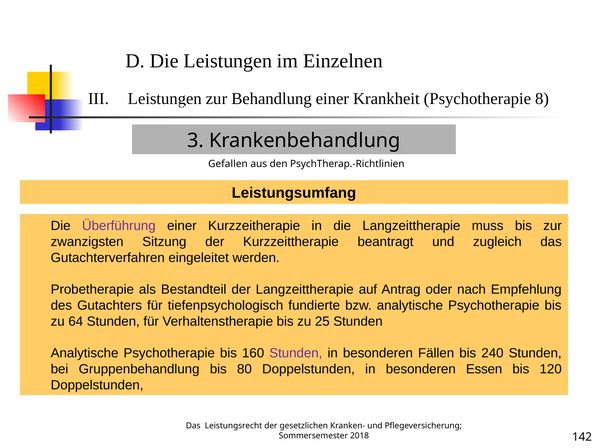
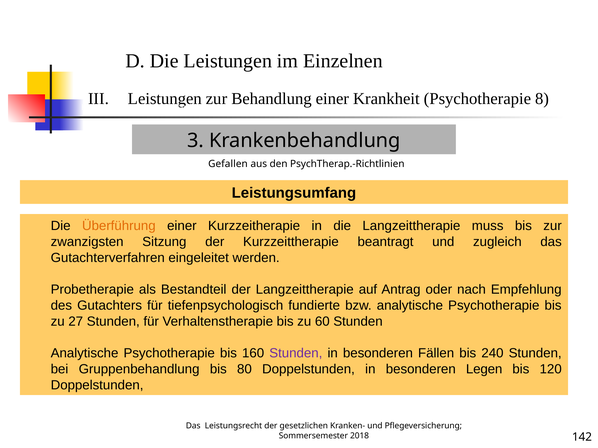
Überführung colour: purple -> orange (119, 226)
64: 64 -> 27 (76, 322)
25: 25 -> 60 (322, 322)
Essen: Essen -> Legen (484, 370)
